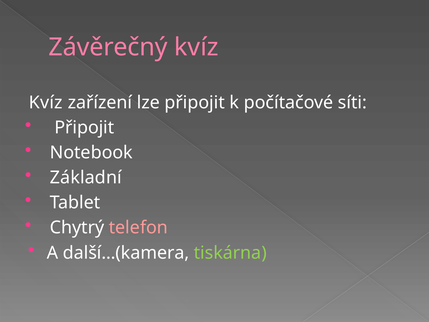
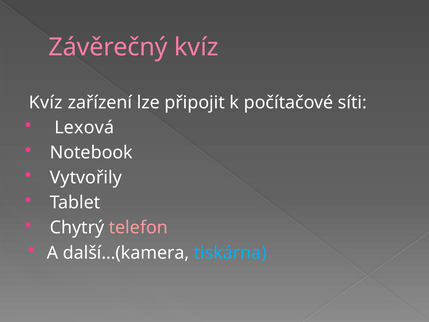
Připojit: Připojit -> Lexová (84, 127)
Základní: Základní -> Vytvořily (86, 178)
tiskárna colour: light green -> light blue (230, 253)
